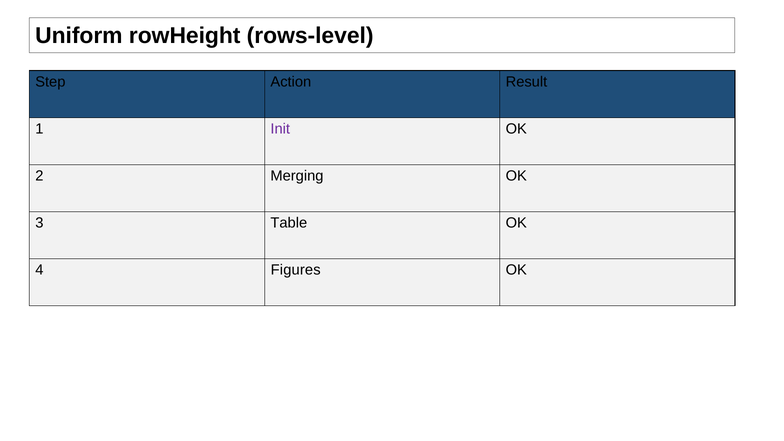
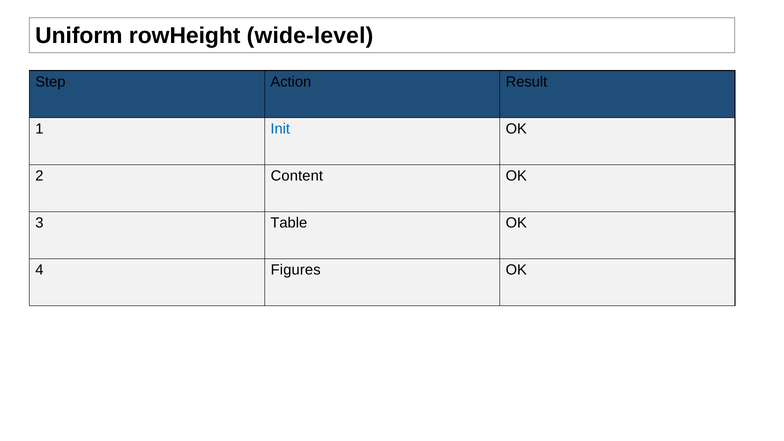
rows-level: rows-level -> wide-level (310, 36)
Init colour: purple -> blue (280, 129)
Merging: Merging -> Content (297, 176)
